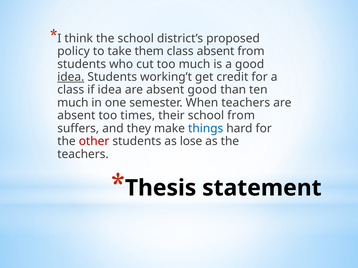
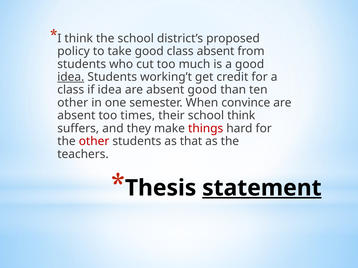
take them: them -> good (149, 51)
much: much -> other (73, 103)
When teachers: teachers -> convince (246, 103)
school from: from -> think (241, 116)
things colour: blue -> red (206, 129)
lose: lose -> that (191, 141)
statement underline: none -> present (262, 188)
